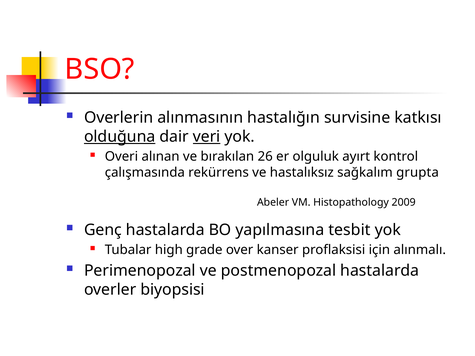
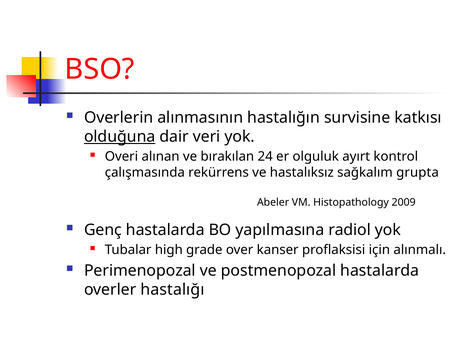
veri underline: present -> none (207, 137)
26: 26 -> 24 (265, 157)
tesbit: tesbit -> radiol (350, 230)
biyopsisi: biyopsisi -> hastalığı (172, 290)
